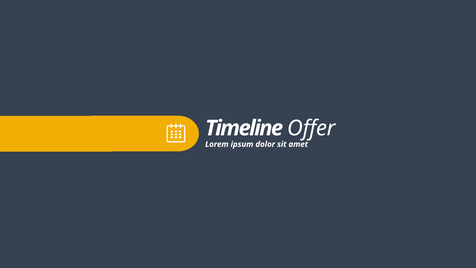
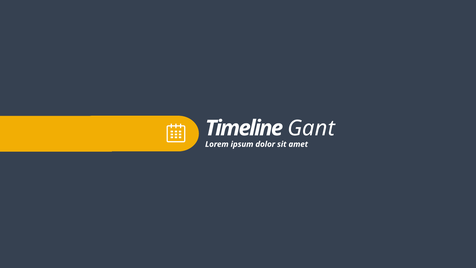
Offer: Offer -> Gant (311, 128)
